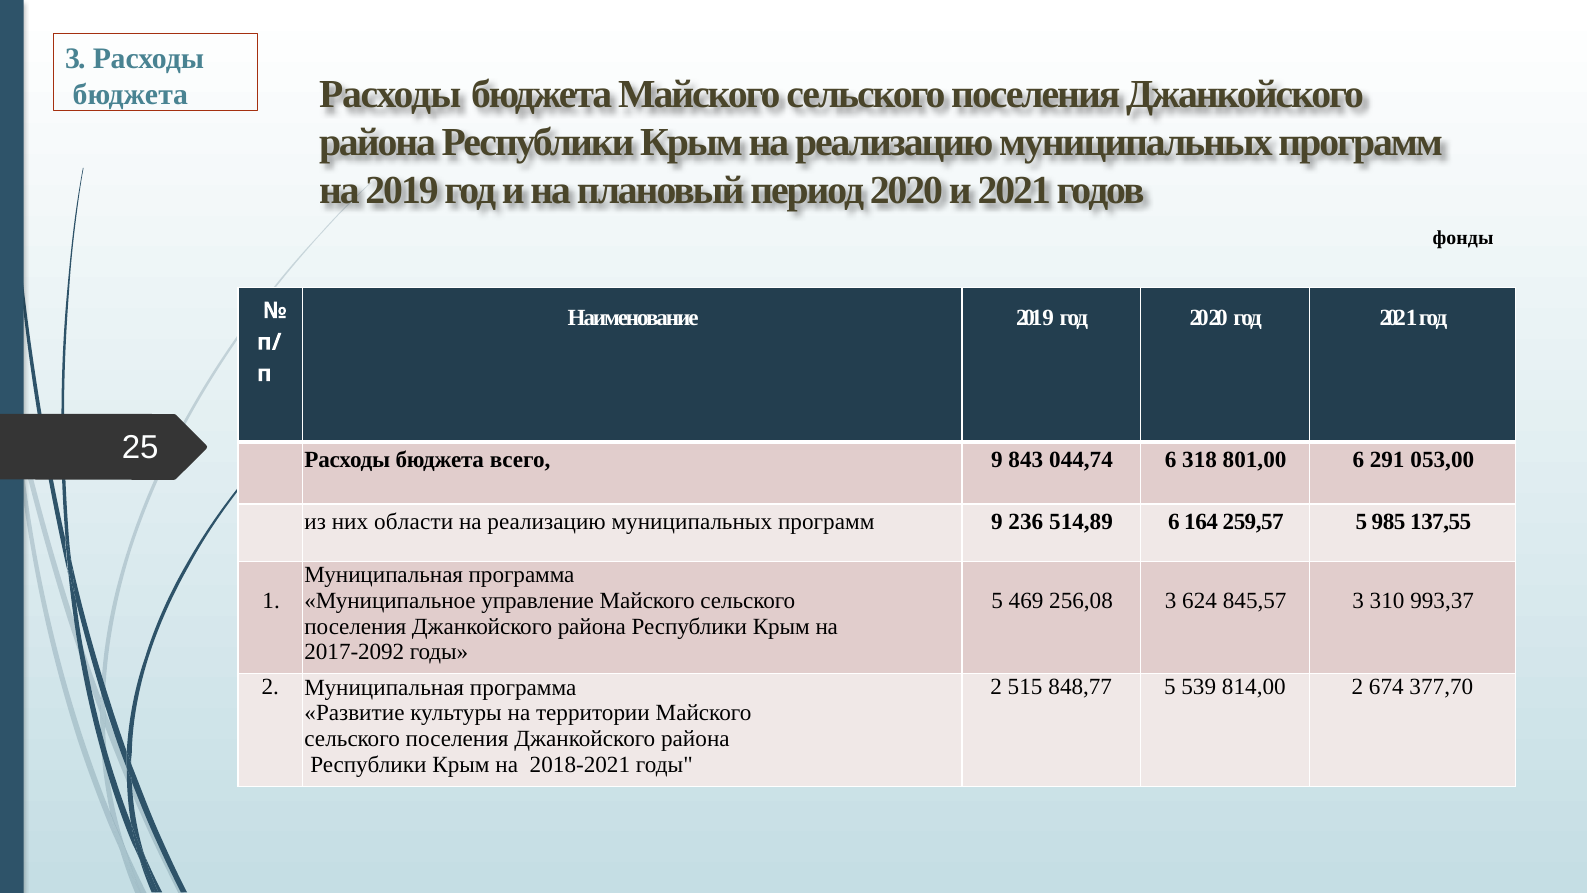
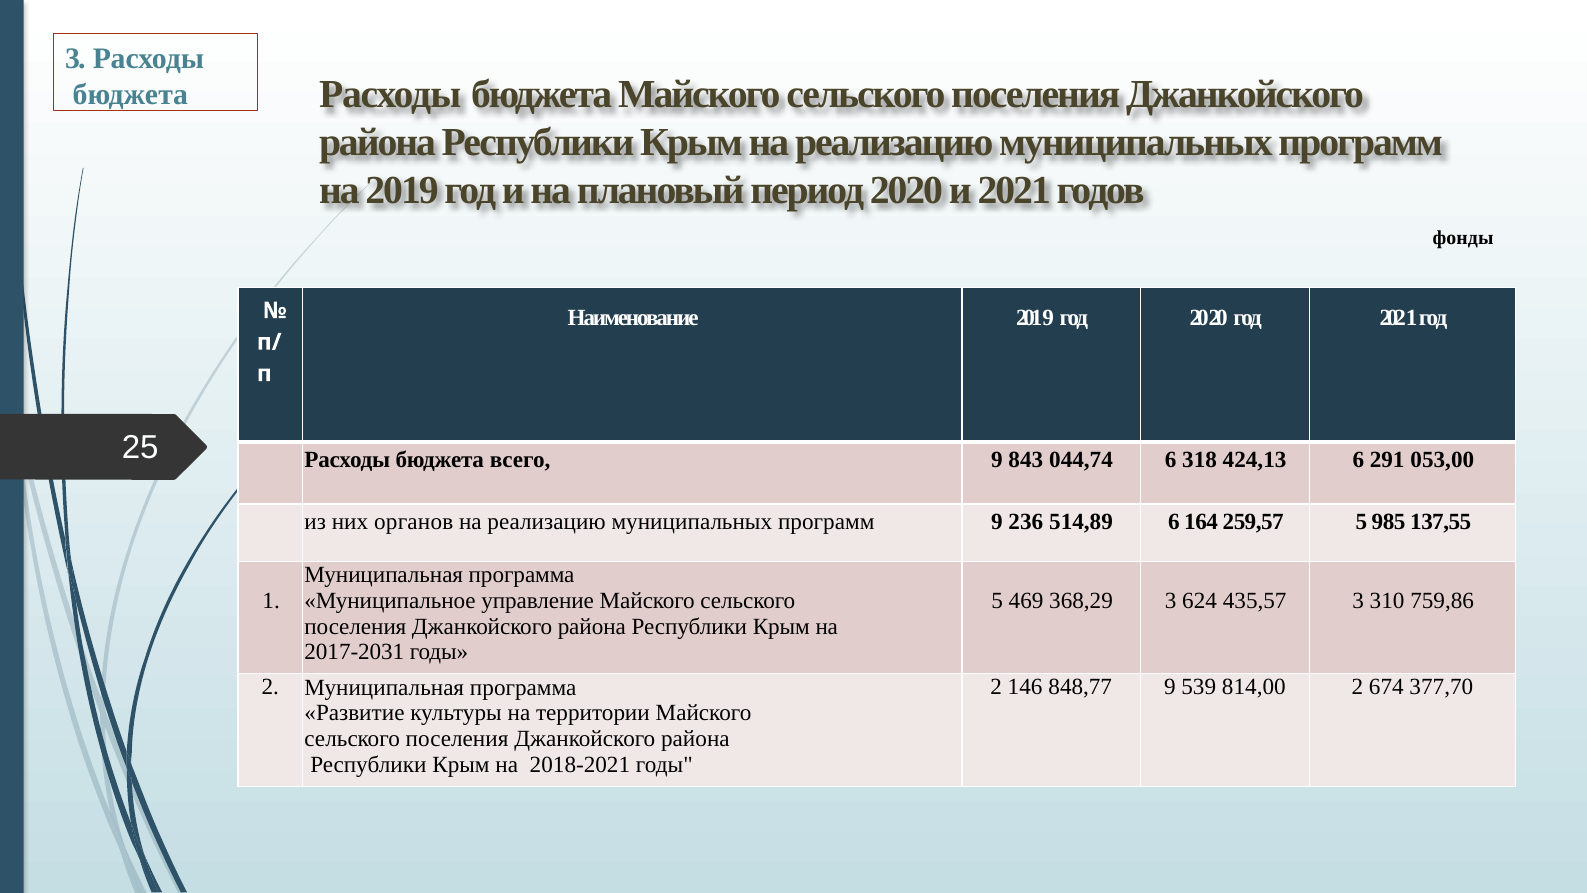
801,00: 801,00 -> 424,13 (1255, 460)
области: области -> органов (414, 522)
256,08: 256,08 -> 368,29 (1081, 600)
845,57: 845,57 -> 435,57 (1255, 600)
993,37: 993,37 -> 759,86 (1442, 600)
2017-2092: 2017-2092 -> 2017-2031 (354, 652)
515: 515 -> 146 (1025, 686)
848,77 5: 5 -> 9 (1170, 686)
